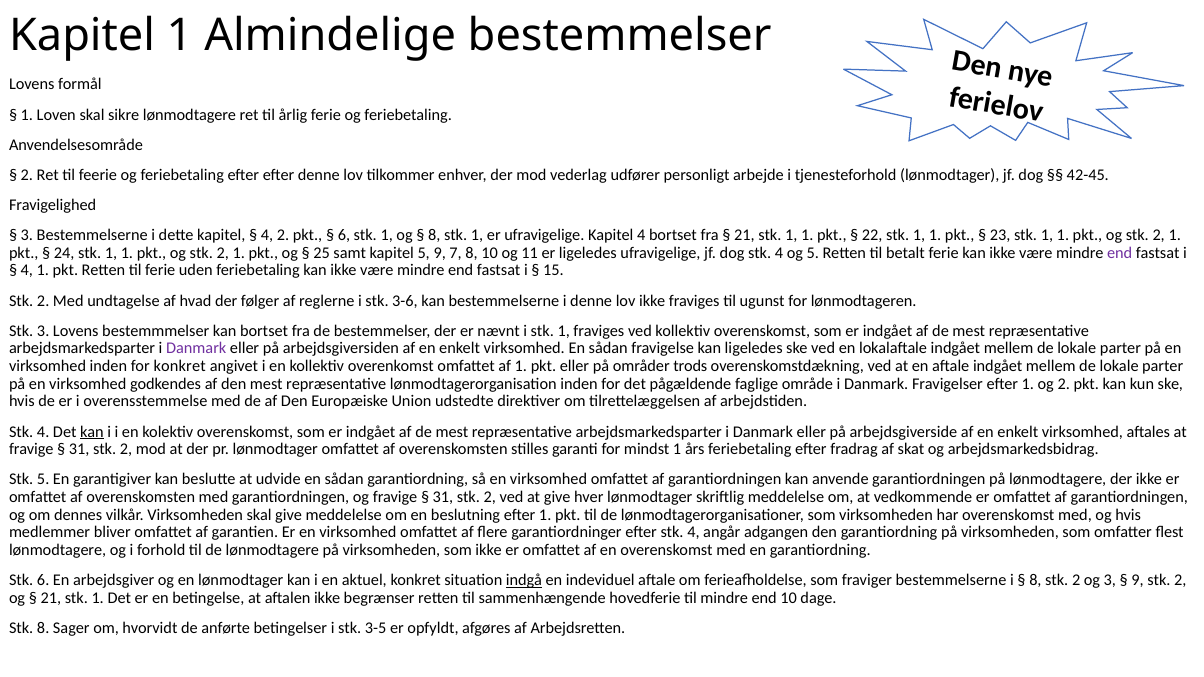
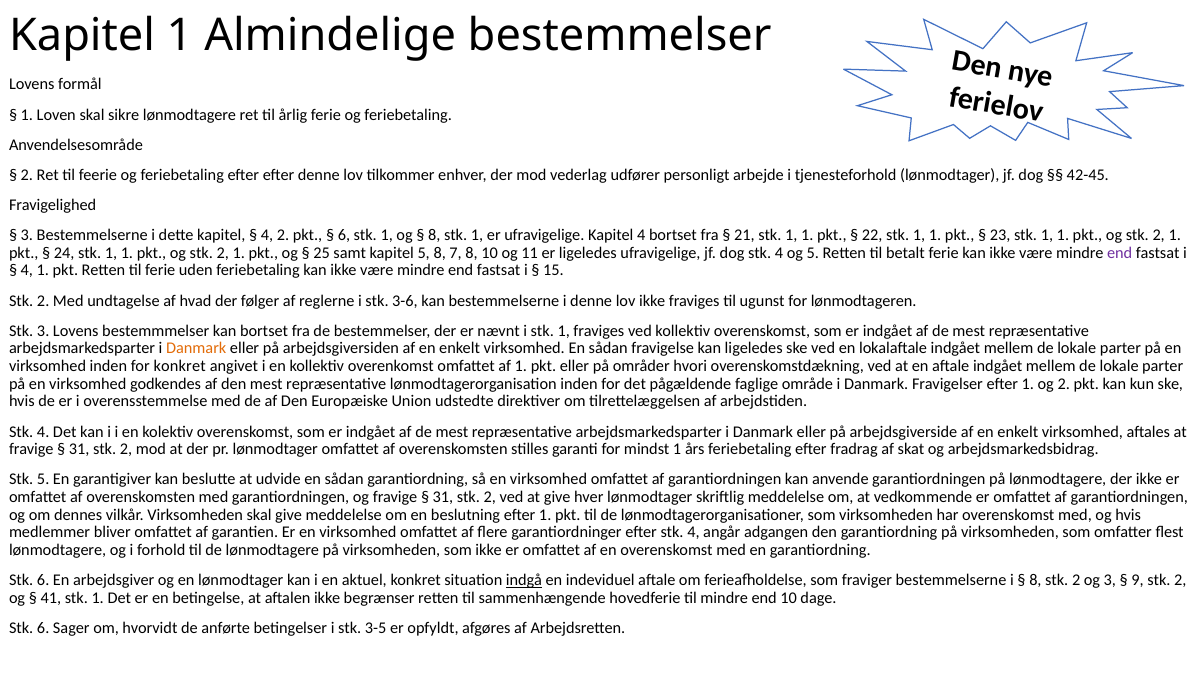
5 9: 9 -> 8 (440, 253)
Danmark colour: purple -> orange (196, 349)
trods: trods -> hvori (690, 366)
kan underline: present -> none (92, 432)
21: 21 -> 41 (51, 598)
8: 8 -> 6 (43, 628)
